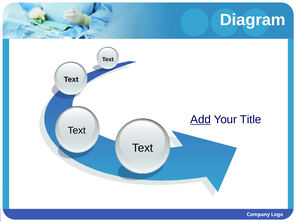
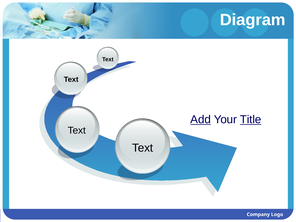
Title underline: none -> present (251, 120)
